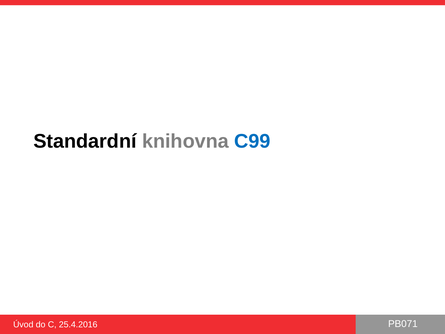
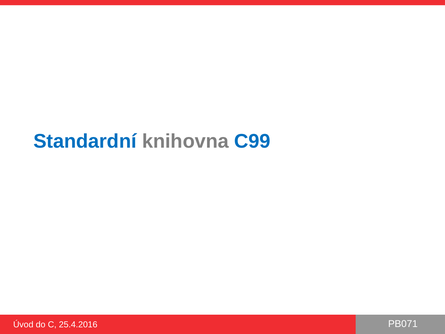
Standardní colour: black -> blue (85, 141)
